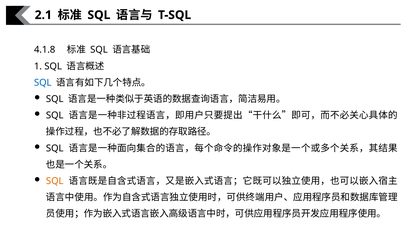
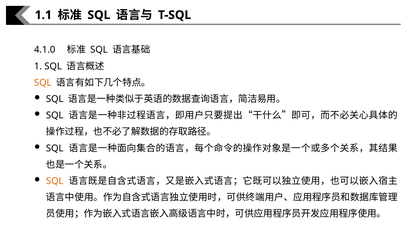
2.1: 2.1 -> 1.1 (43, 15)
4.1.8: 4.1.8 -> 4.1.0 (45, 50)
SQL colour: blue -> orange (43, 82)
